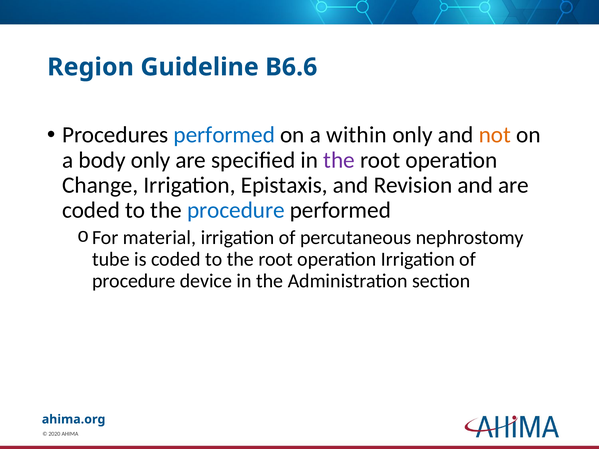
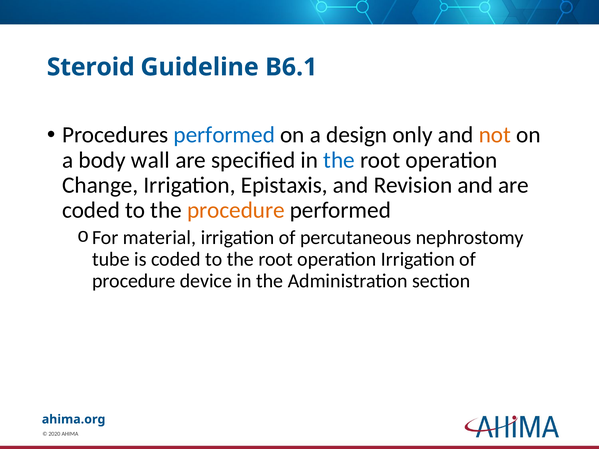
Region: Region -> Steroid (91, 67)
B6.6: B6.6 -> B6.1 (291, 67)
within: within -> design (357, 135)
body only: only -> wall (150, 160)
the colour: purple -> blue (339, 160)
procedure colour: blue -> orange (236, 210)
